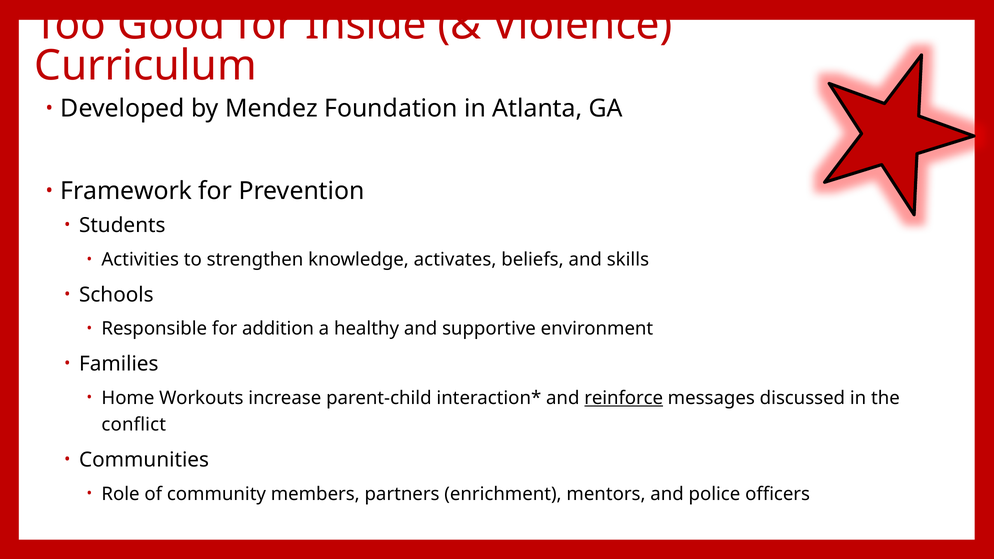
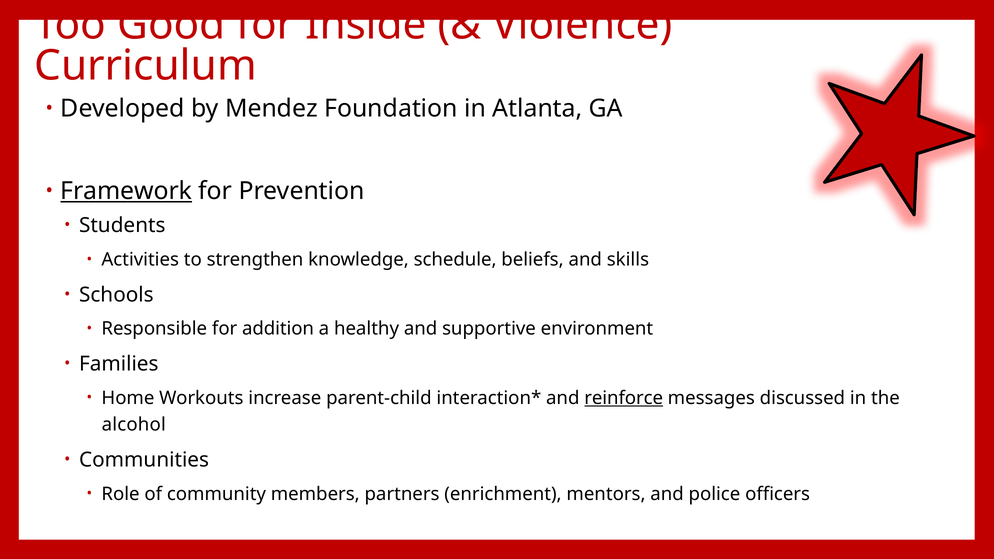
Framework underline: none -> present (126, 191)
activates: activates -> schedule (455, 260)
conflict: conflict -> alcohol (134, 425)
